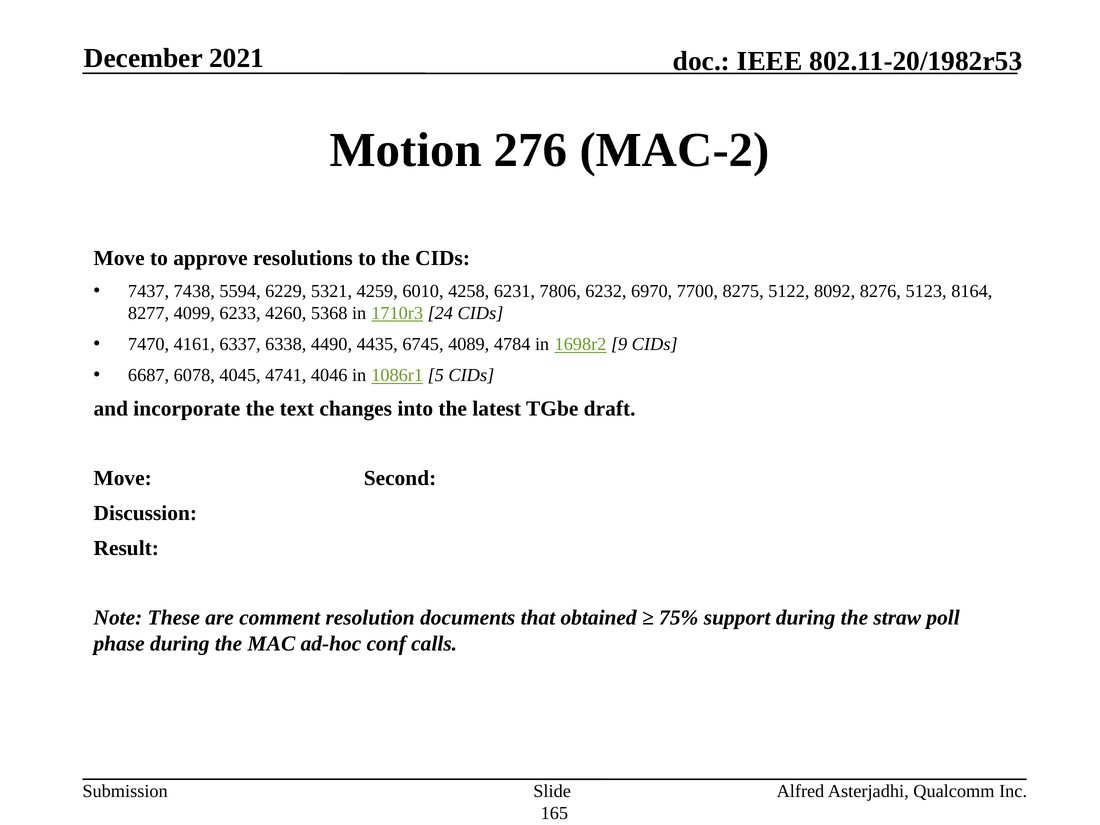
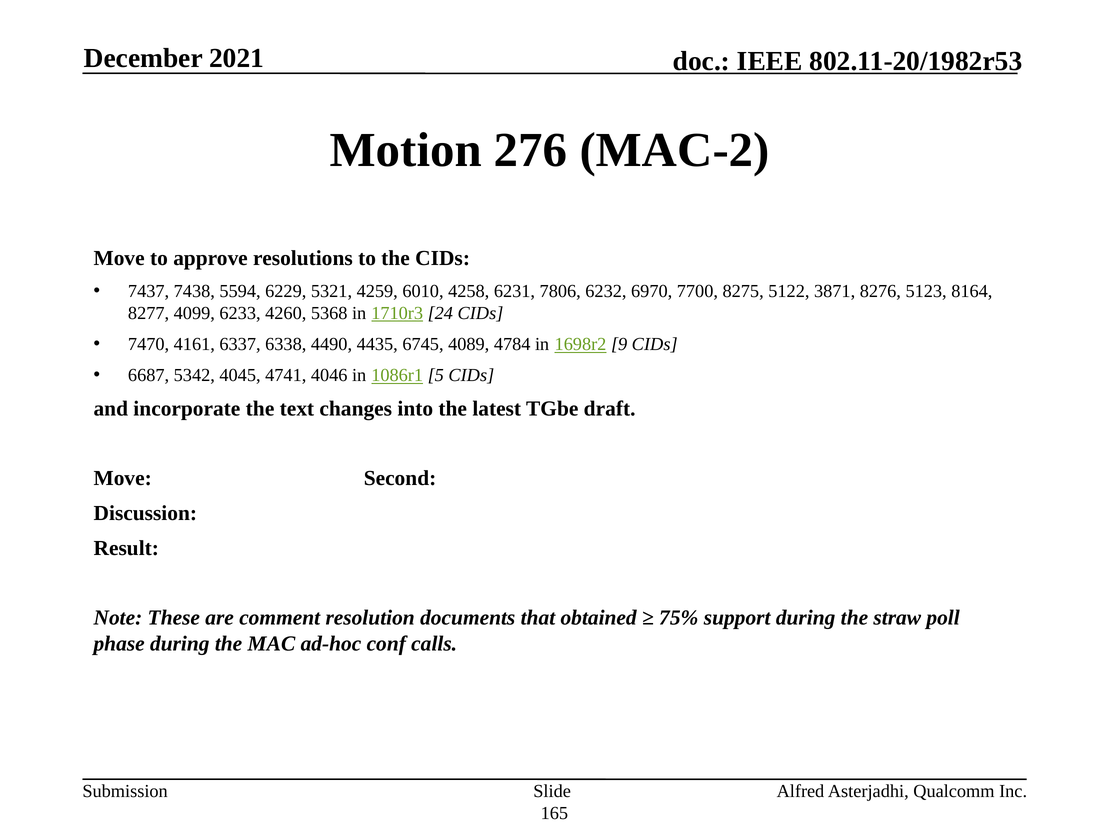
8092: 8092 -> 3871 (835, 291)
6078: 6078 -> 5342 (194, 375)
